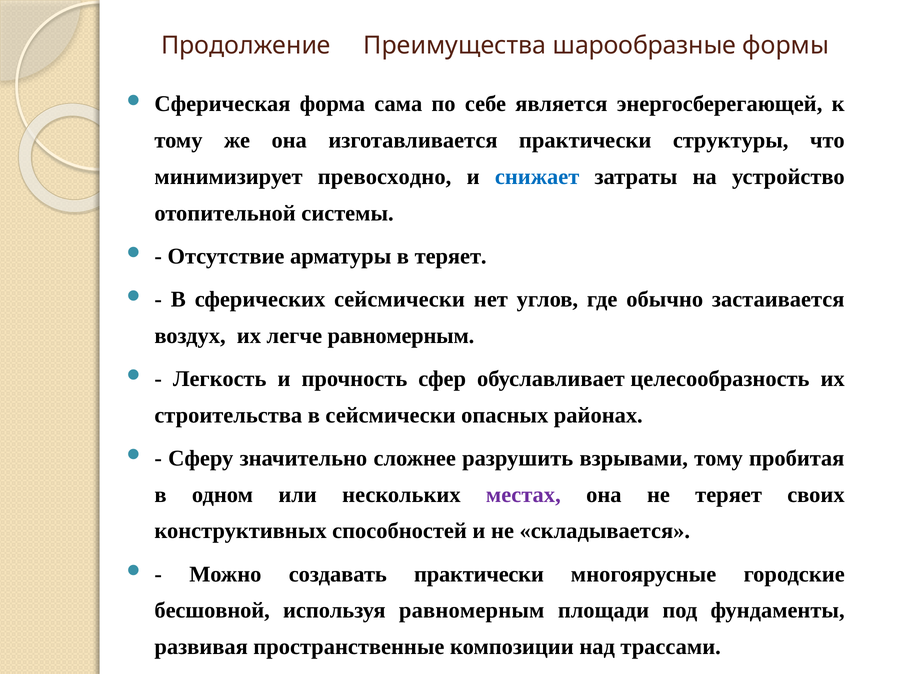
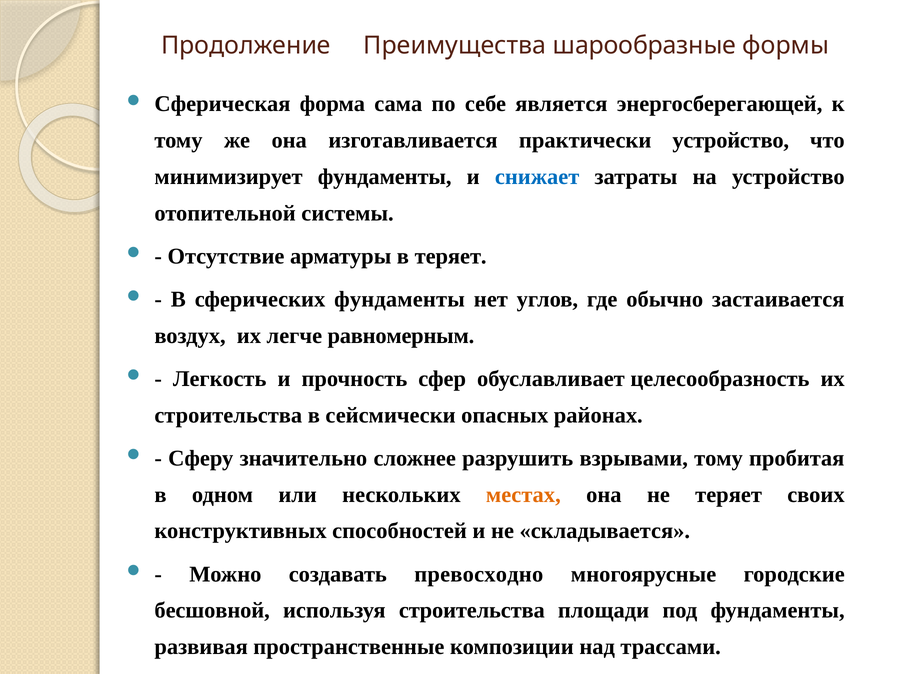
практически структуры: структуры -> устройство (731, 140)
минимизирует превосходно: превосходно -> фундаменты (385, 177)
сферических сейсмически: сейсмически -> фундаменты (400, 299)
местах colour: purple -> orange (523, 495)
создавать практически: практически -> превосходно (479, 574)
используя равномерным: равномерным -> строительства (472, 611)
